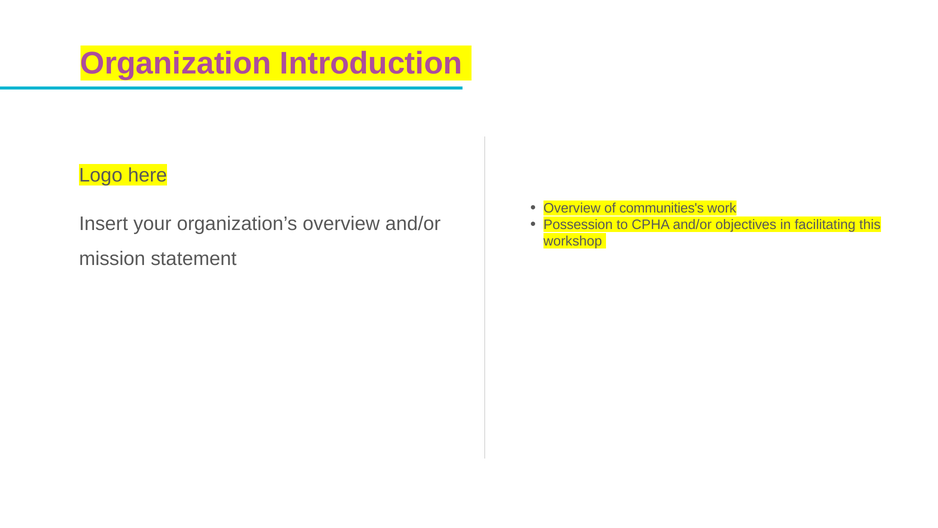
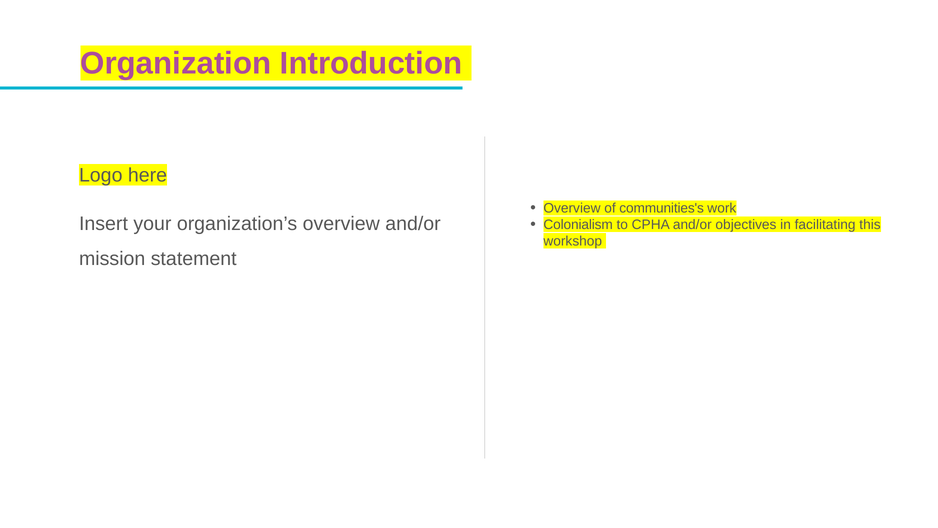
Possession: Possession -> Colonialism (578, 224)
